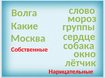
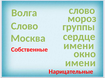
Какие: Какие -> Слово (25, 26)
собака: собака -> имени (79, 46)
лётчик: лётчик -> имени (80, 63)
